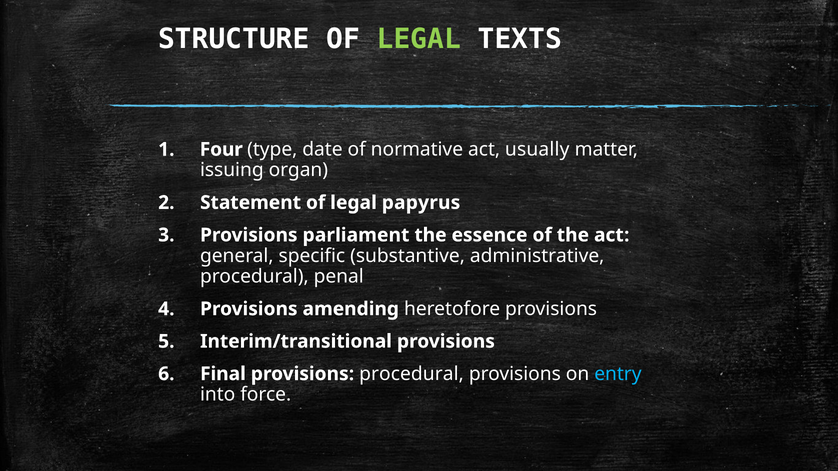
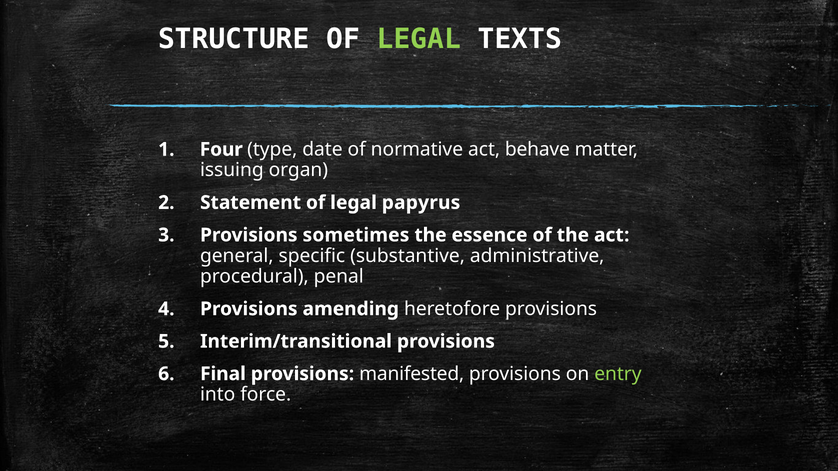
usually: usually -> behave (537, 150)
parliament: parliament -> sometimes (356, 235)
provisions procedural: procedural -> manifested (412, 374)
entry colour: light blue -> light green (618, 374)
